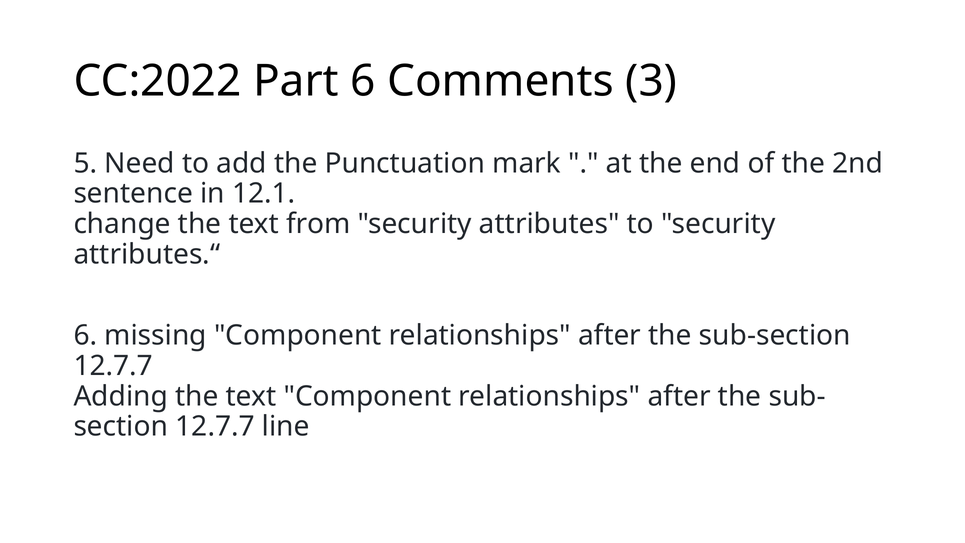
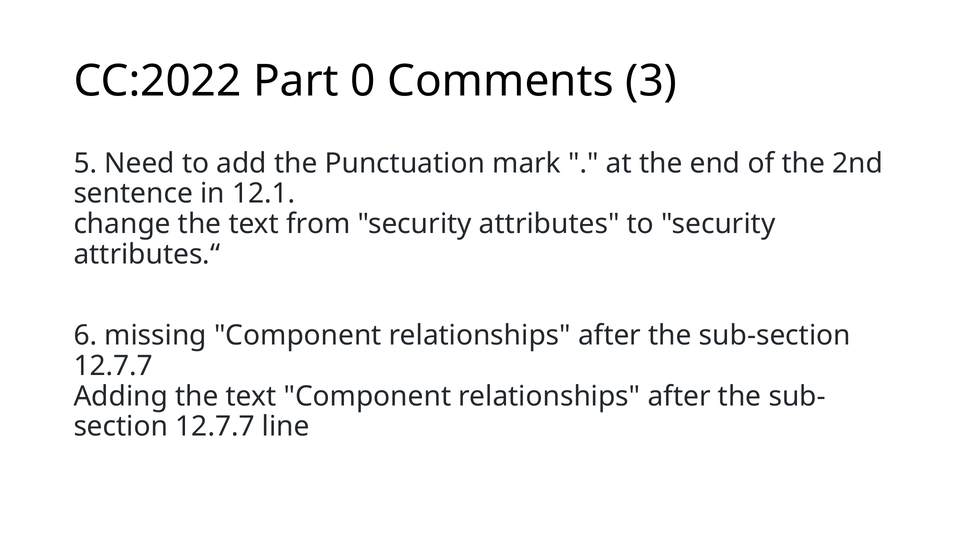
Part 6: 6 -> 0 (363, 81)
